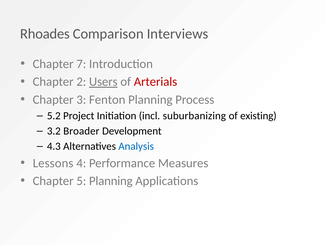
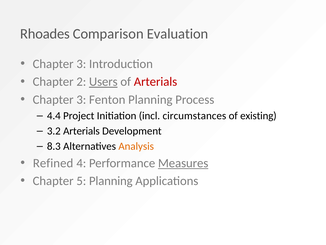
Interviews: Interviews -> Evaluation (178, 34)
7: 7 -> 3 (81, 64)
5.2: 5.2 -> 4.4 (54, 116)
suburbanizing: suburbanizing -> circumstances (194, 116)
3.2 Broader: Broader -> Arterials (81, 131)
4.3: 4.3 -> 8.3 (54, 146)
Analysis colour: blue -> orange (136, 146)
Lessons: Lessons -> Refined (53, 163)
Measures underline: none -> present (183, 163)
